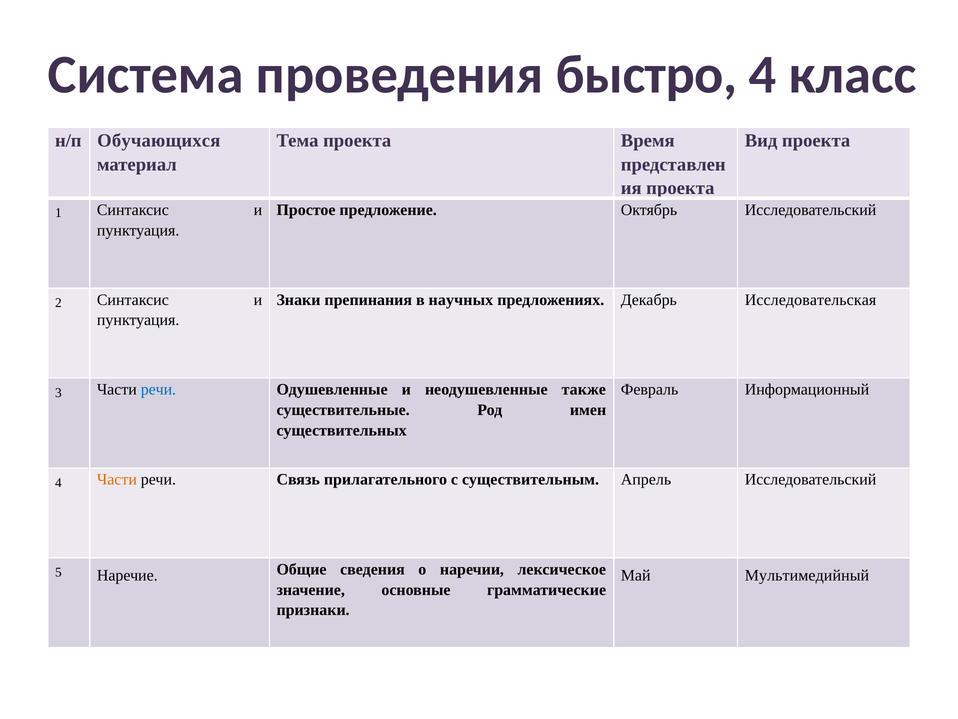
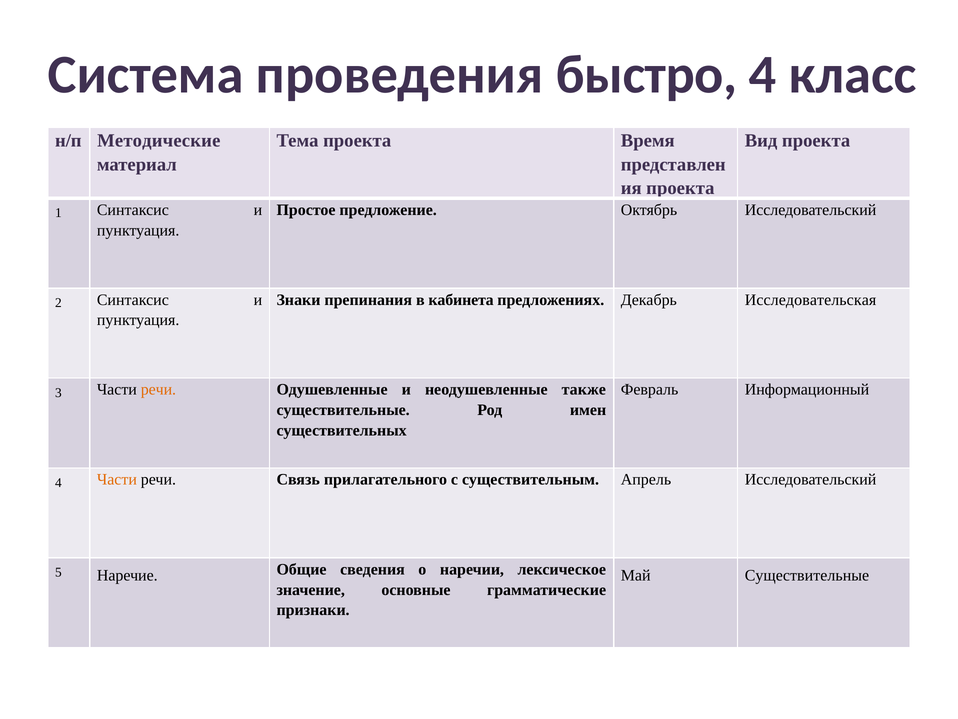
Обучающихся: Обучающихся -> Методические (159, 141)
научных: научных -> кабинета (461, 300)
речи colour: blue -> orange (158, 389)
Май Мультимедийный: Мультимедийный -> Существительные (807, 575)
